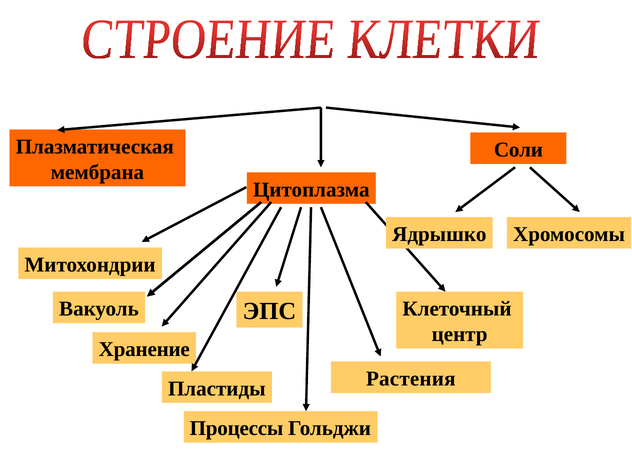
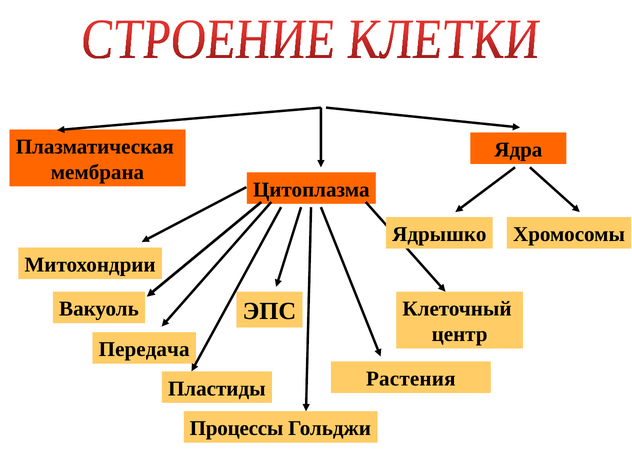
Соли: Соли -> Ядра (518, 150)
Хранение: Хранение -> Передача (144, 349)
